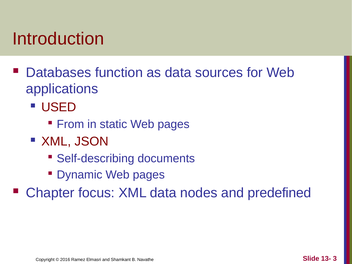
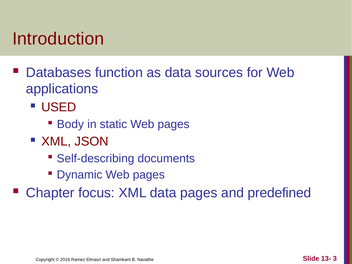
From: From -> Body (70, 124)
data nodes: nodes -> pages (199, 193)
